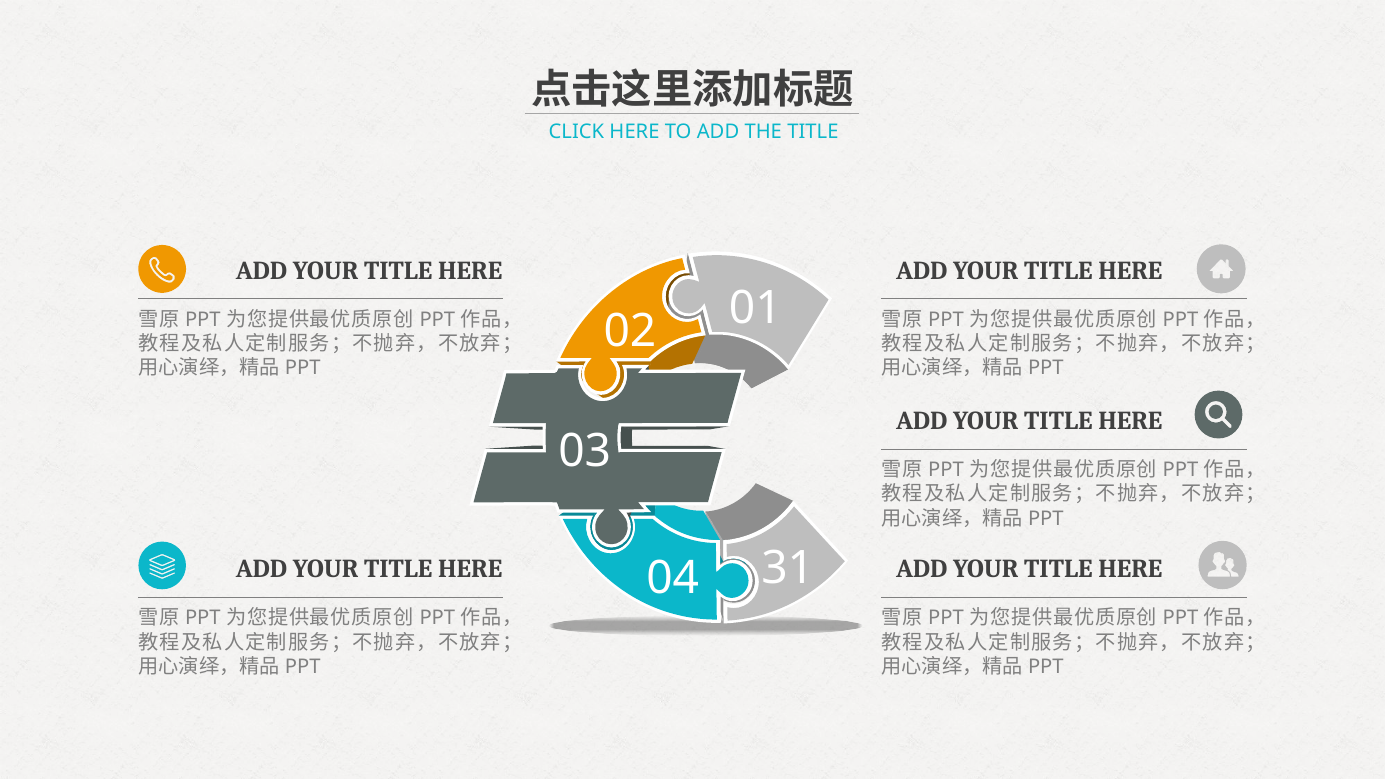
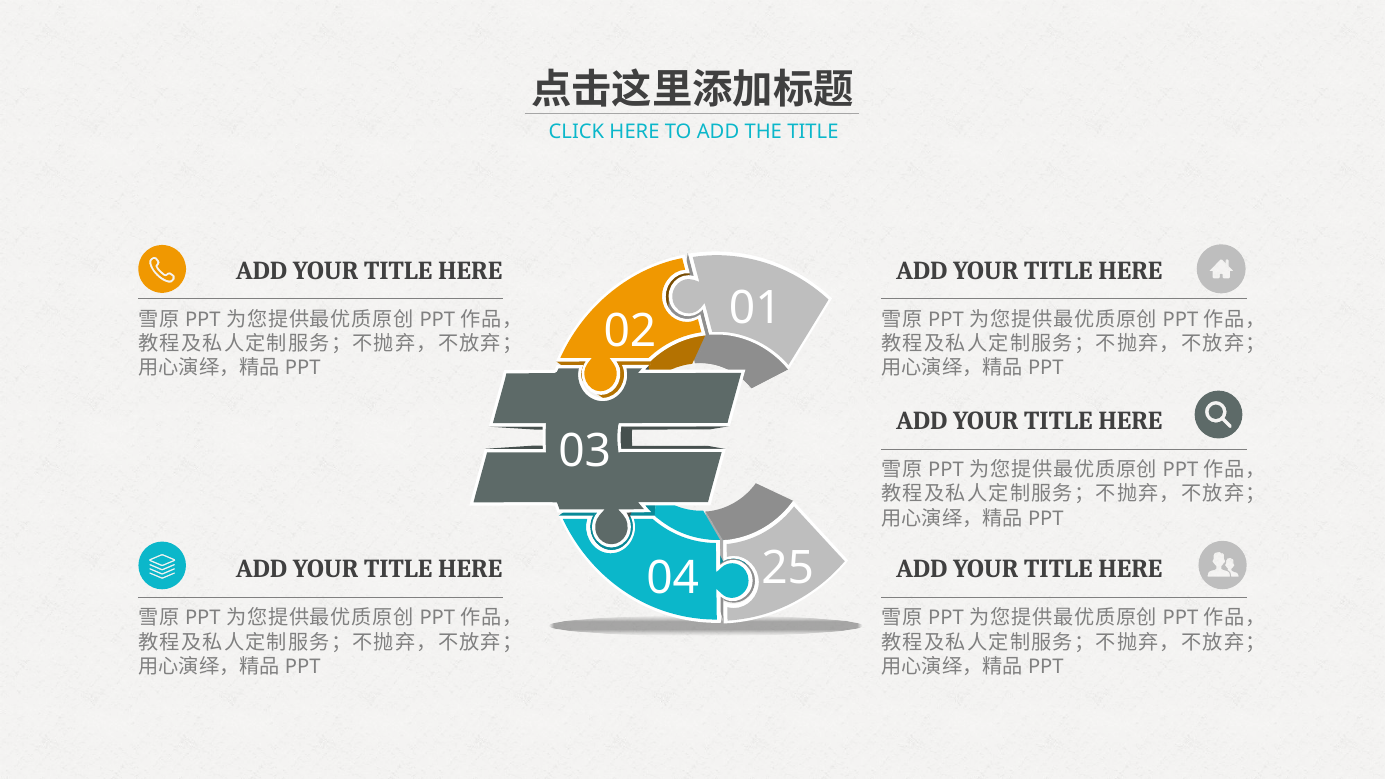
31: 31 -> 25 (788, 568)
